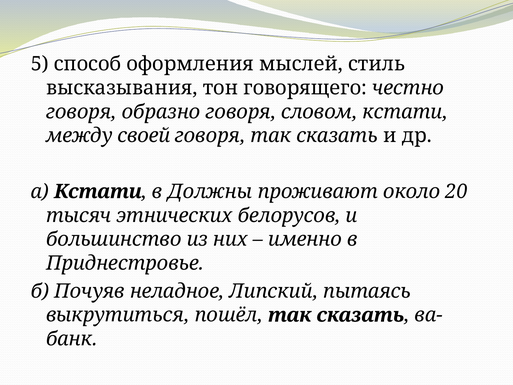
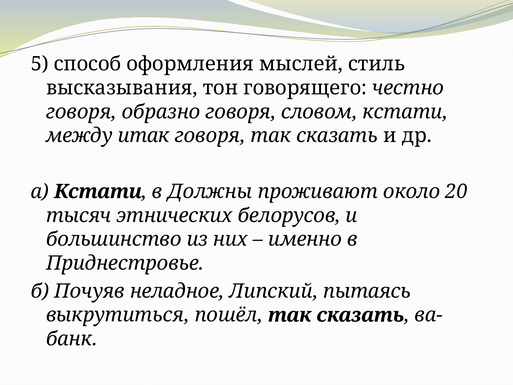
своей: своей -> итак (144, 136)
